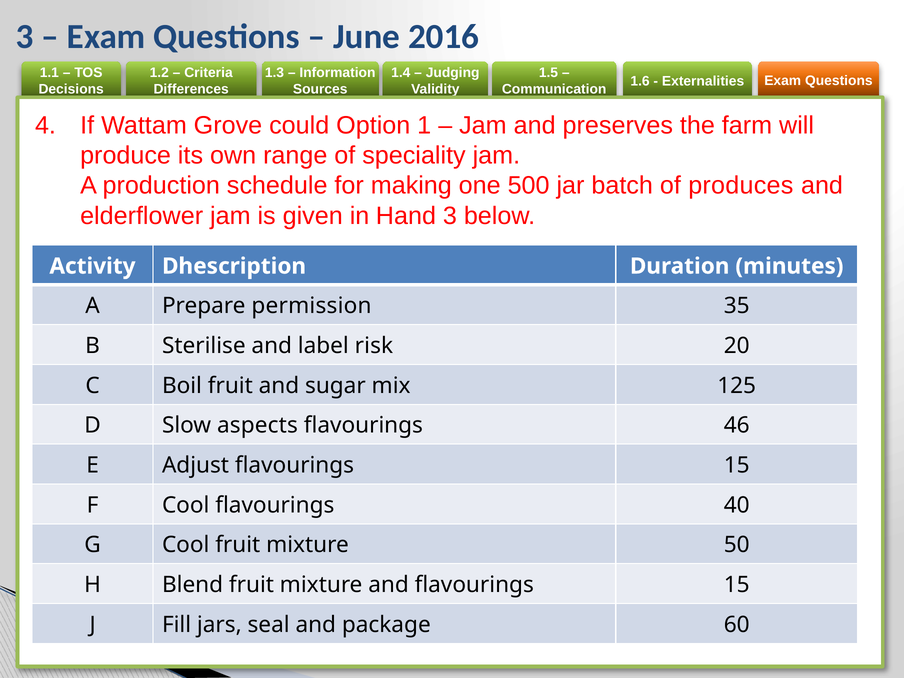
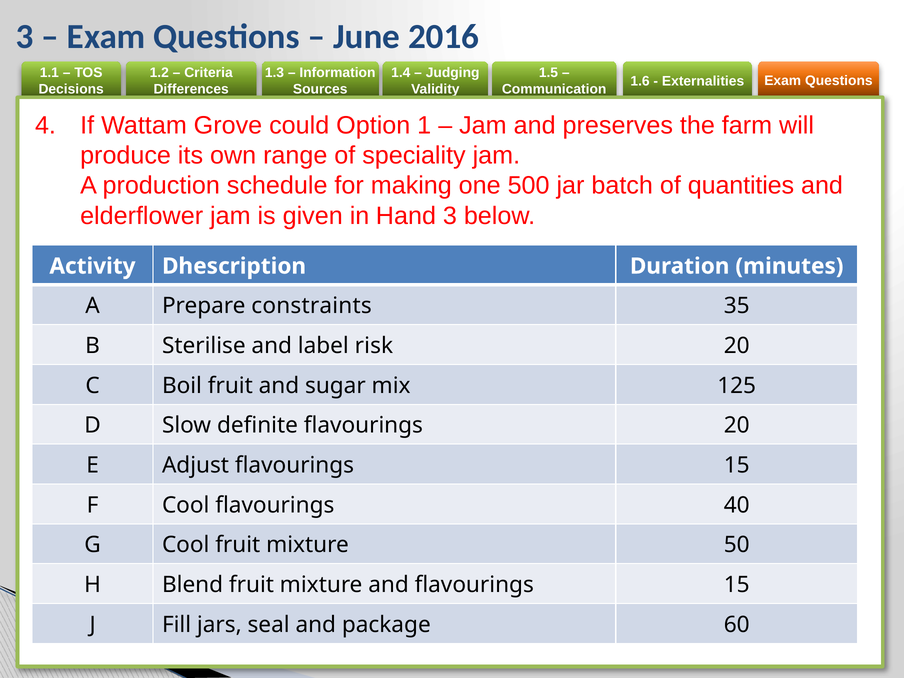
produces: produces -> quantities (741, 186)
permission: permission -> constraints (312, 306)
aspects: aspects -> definite (257, 426)
flavourings 46: 46 -> 20 (737, 426)
